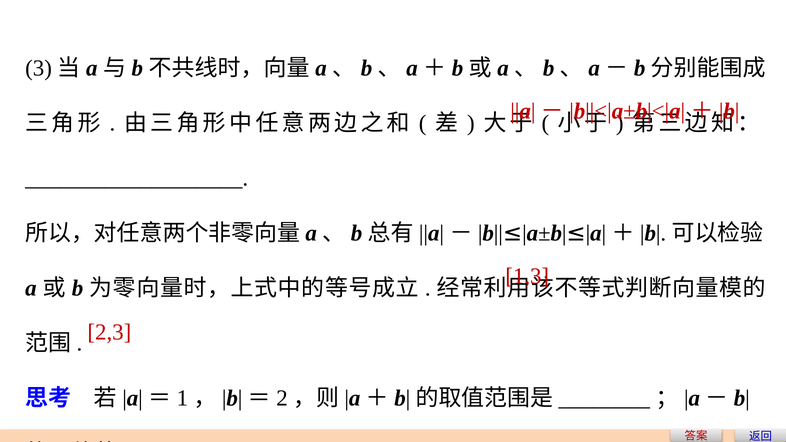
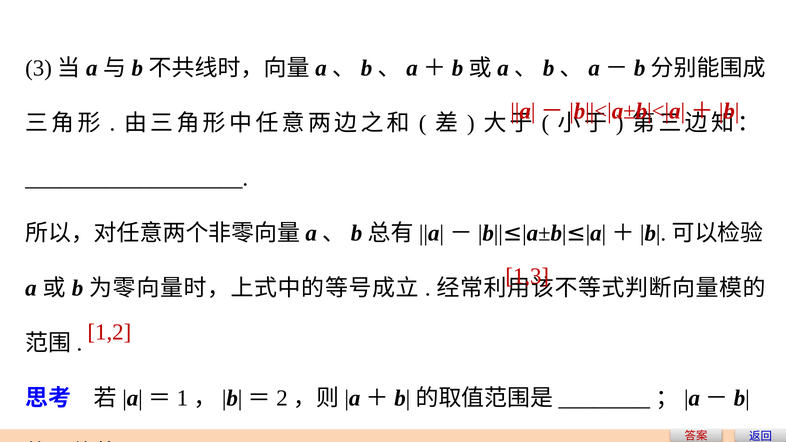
2,3: 2,3 -> 1,2 (109, 332)
